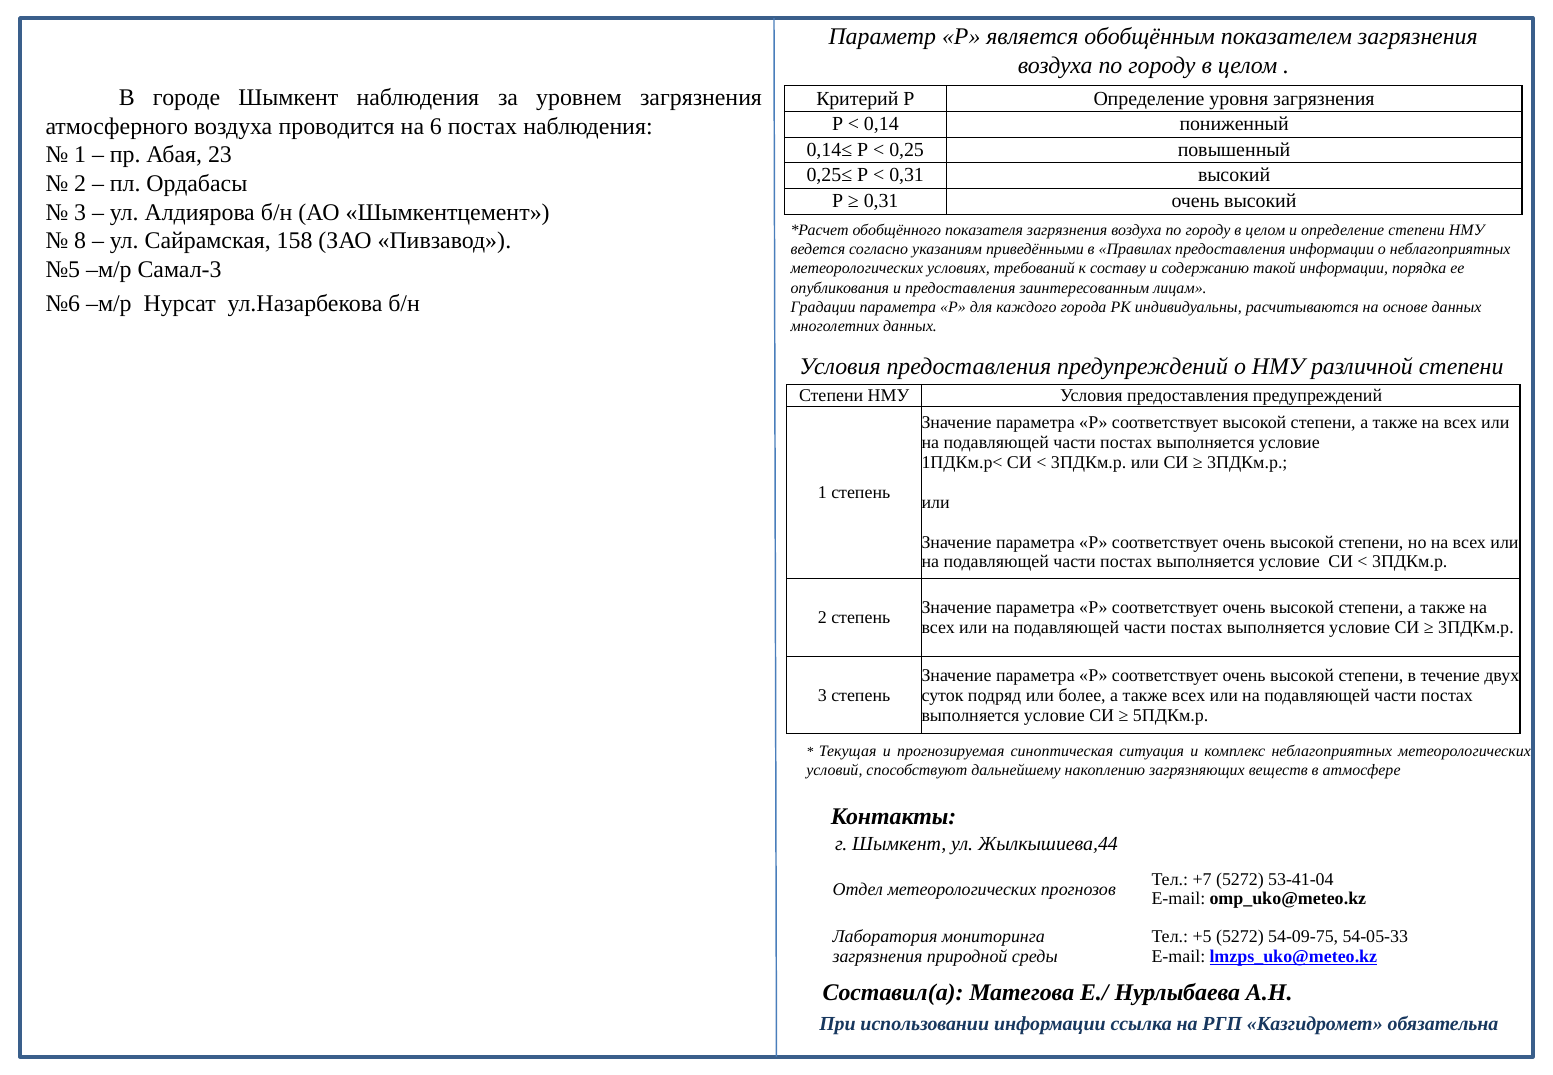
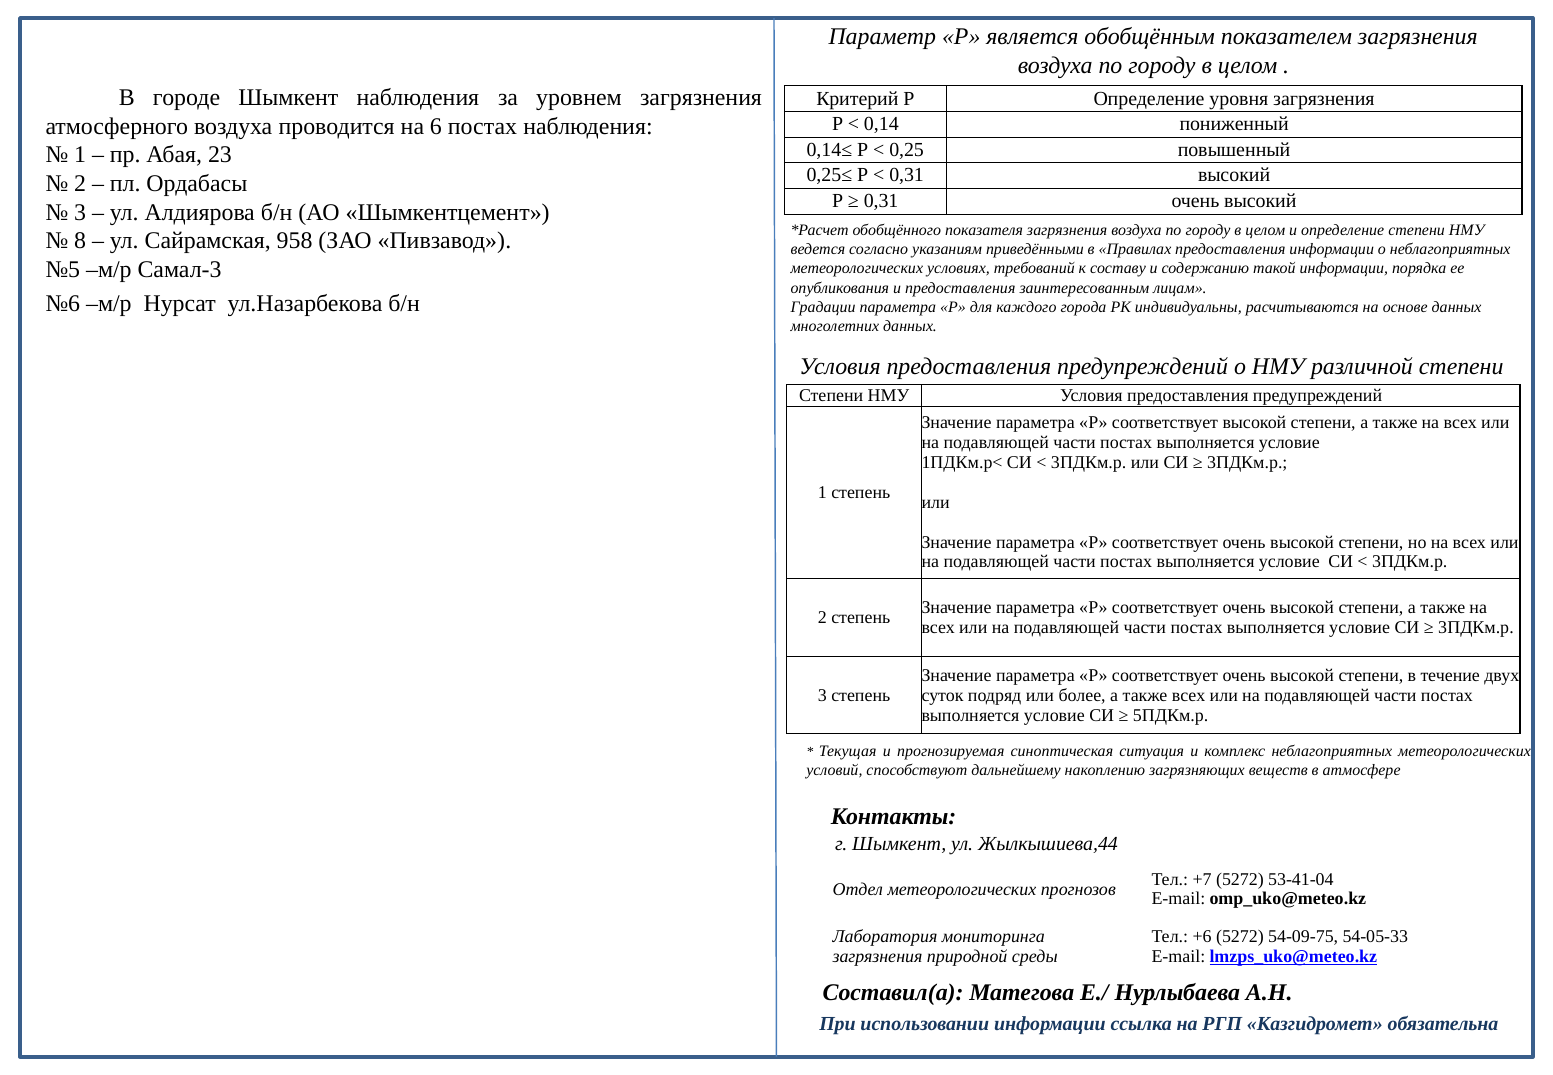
158: 158 -> 958 (295, 241)
+5: +5 -> +6 (1202, 937)
